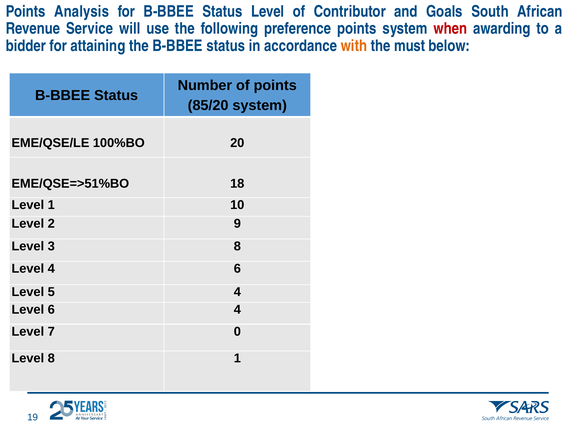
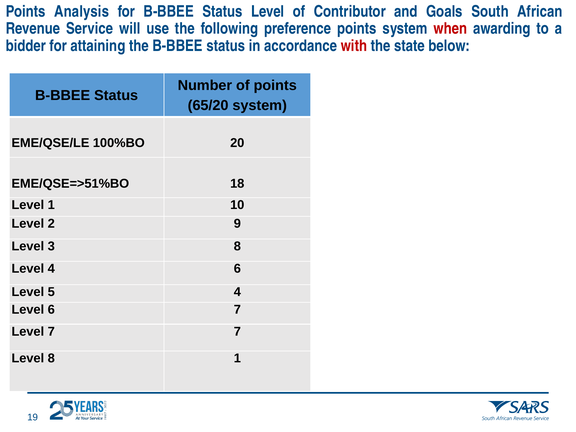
with colour: orange -> red (354, 46)
must: must -> state (410, 46)
85/20: 85/20 -> 65/20 (208, 105)
6 4: 4 -> 7 (237, 310)
7 0: 0 -> 7 (237, 331)
